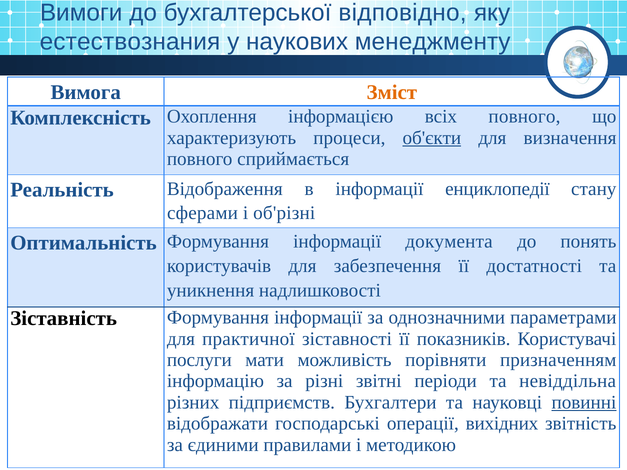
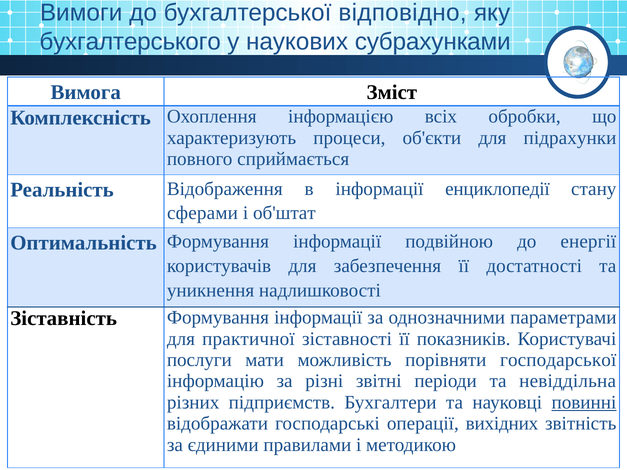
естествознания: естествознания -> бухгалтерського (130, 42)
менеджменту: менеджменту -> субрахунками (433, 42)
Зміст colour: orange -> black (392, 92)
всіх повного: повного -> обробки (525, 117)
об'єкти underline: present -> none (432, 138)
визначення: визначення -> підрахунки (570, 138)
об'різні: об'різні -> об'штат (284, 213)
документа: документа -> подвійною (449, 242)
понять: понять -> енергії (588, 242)
призначенням: призначенням -> господарської (558, 360)
